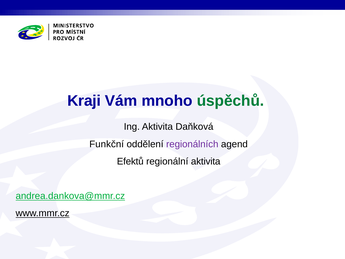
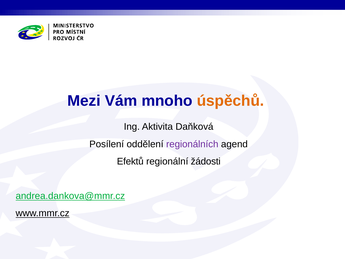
Kraji: Kraji -> Mezi (84, 101)
úspěchů colour: green -> orange (230, 101)
Funkční: Funkční -> Posílení (107, 144)
regionální aktivita: aktivita -> žádosti (206, 161)
